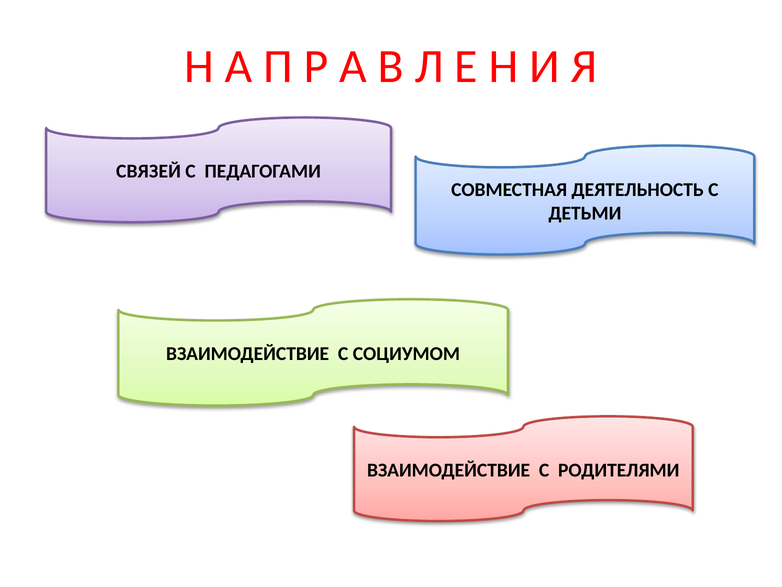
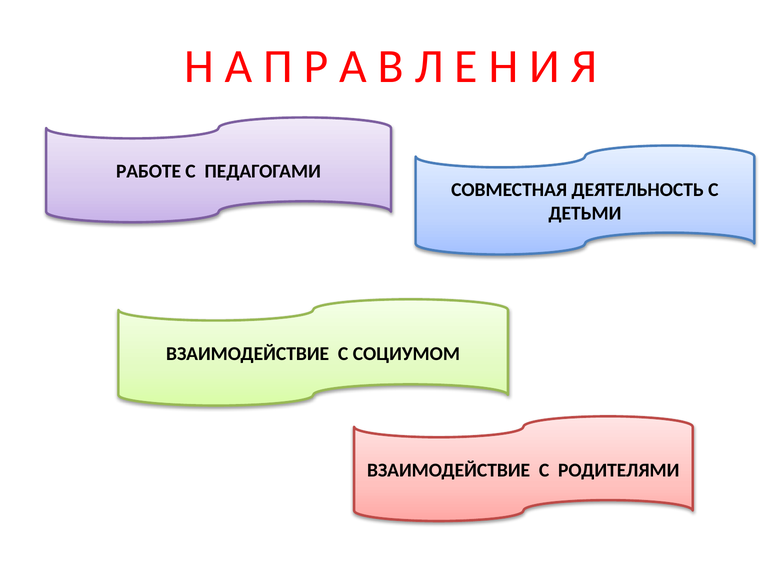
СВЯЗЕЙ: СВЯЗЕЙ -> РАБОТЕ (149, 171)
